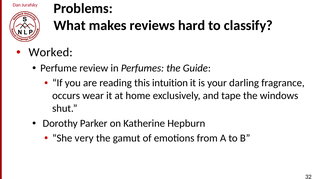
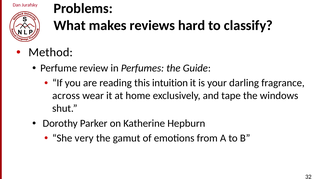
Worked: Worked -> Method (51, 52)
occurs: occurs -> across (66, 96)
